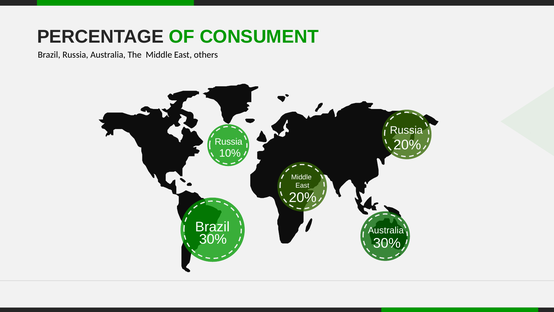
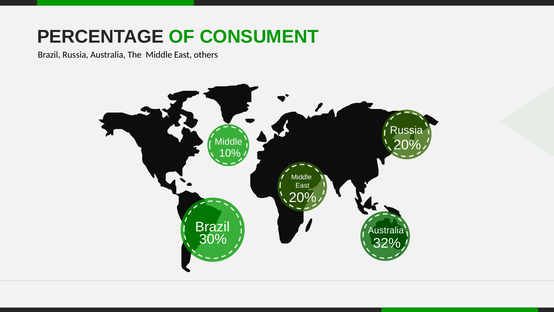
Russia: Russia -> Middle (228, 142)
30% 30%: 30% -> 32% (387, 243)
